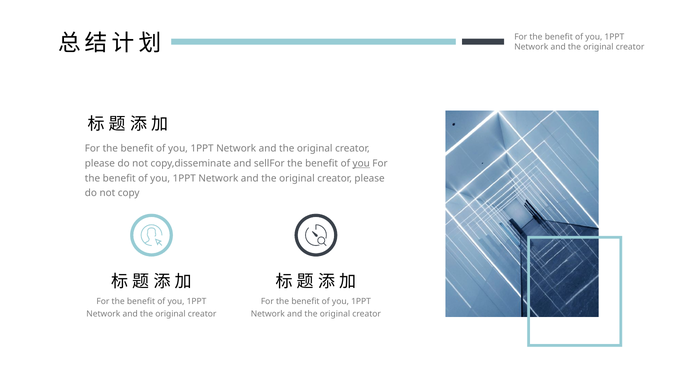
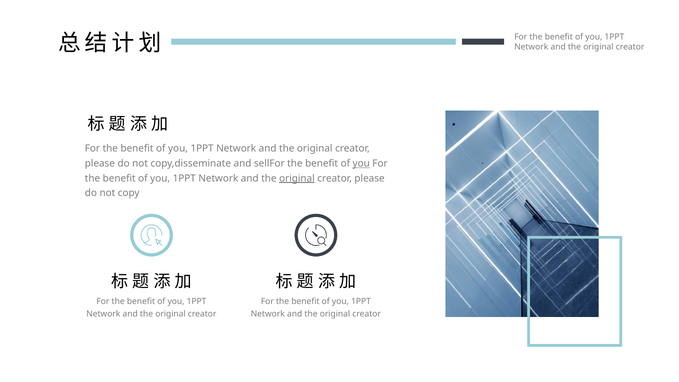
original underline: none -> present (297, 178)
